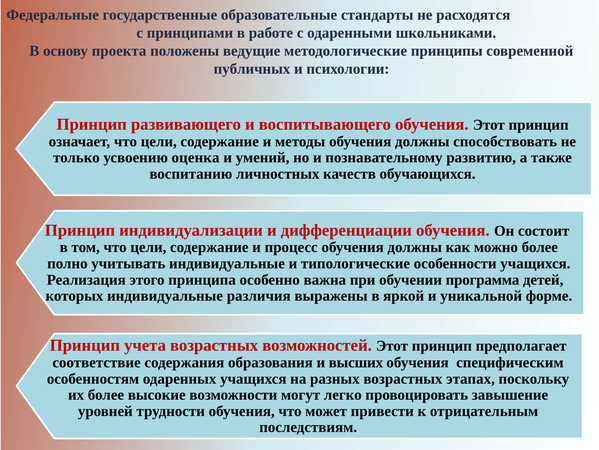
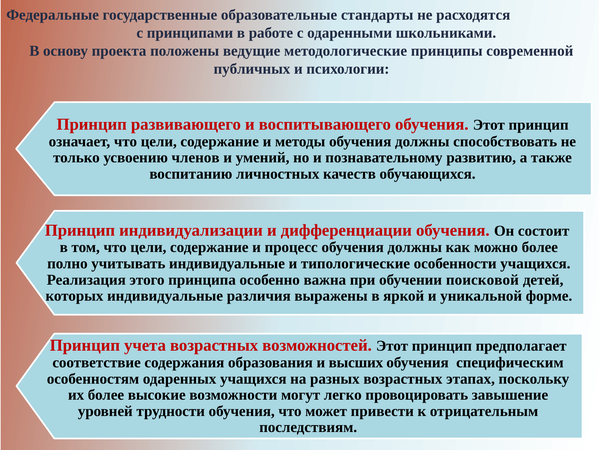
оценка: оценка -> членов (196, 157)
программа: программа -> поисковой (482, 279)
